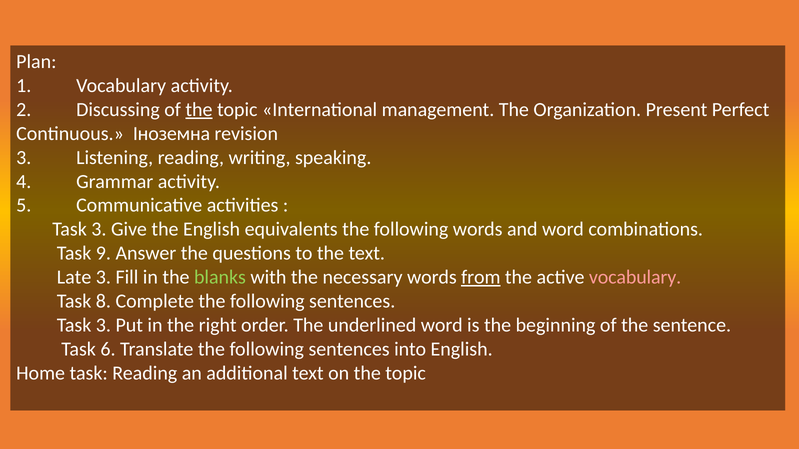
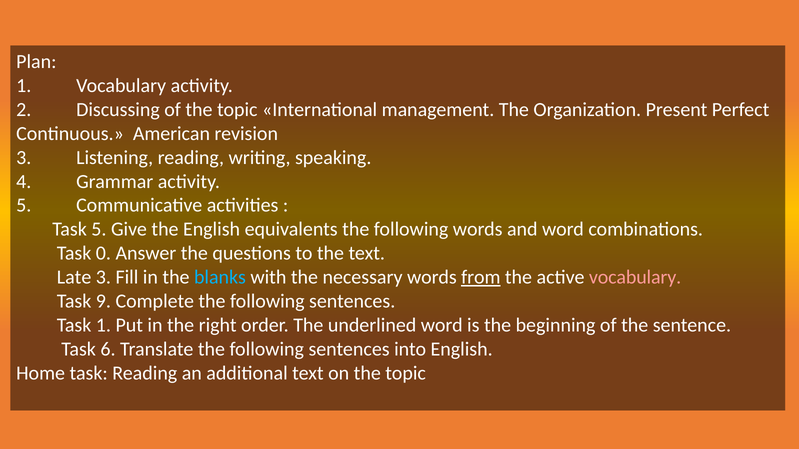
the underline: present -> none (199, 110)
Іноземна: Іноземна -> American (171, 134)
3: 3 -> 5 (99, 230)
9: 9 -> 0 (103, 254)
blanks colour: light green -> light blue (220, 278)
8: 8 -> 9 (103, 301)
3: 3 -> 1 (103, 325)
